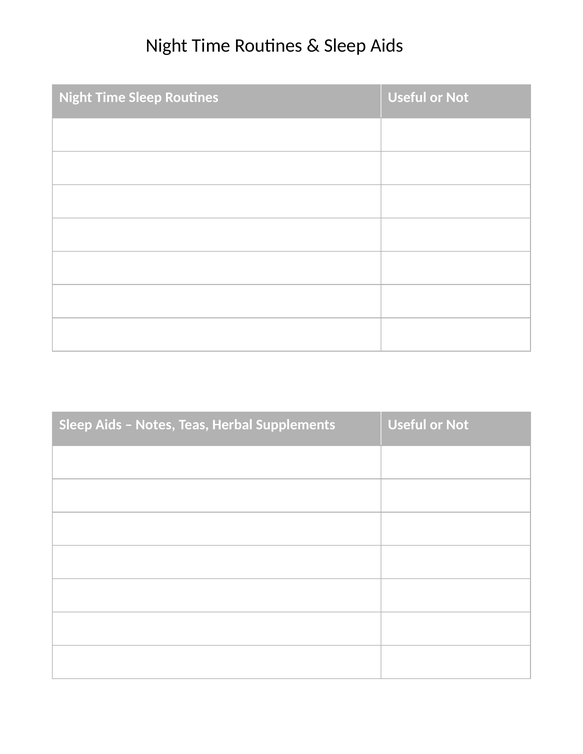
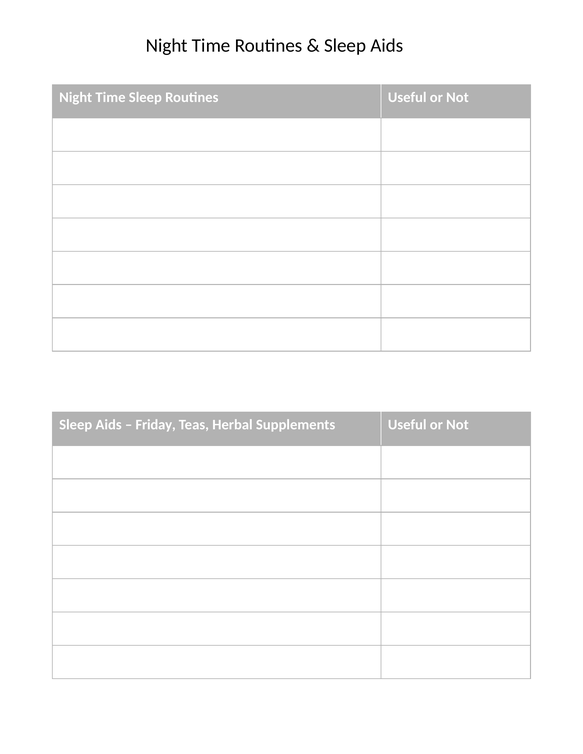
Notes: Notes -> Friday (156, 425)
